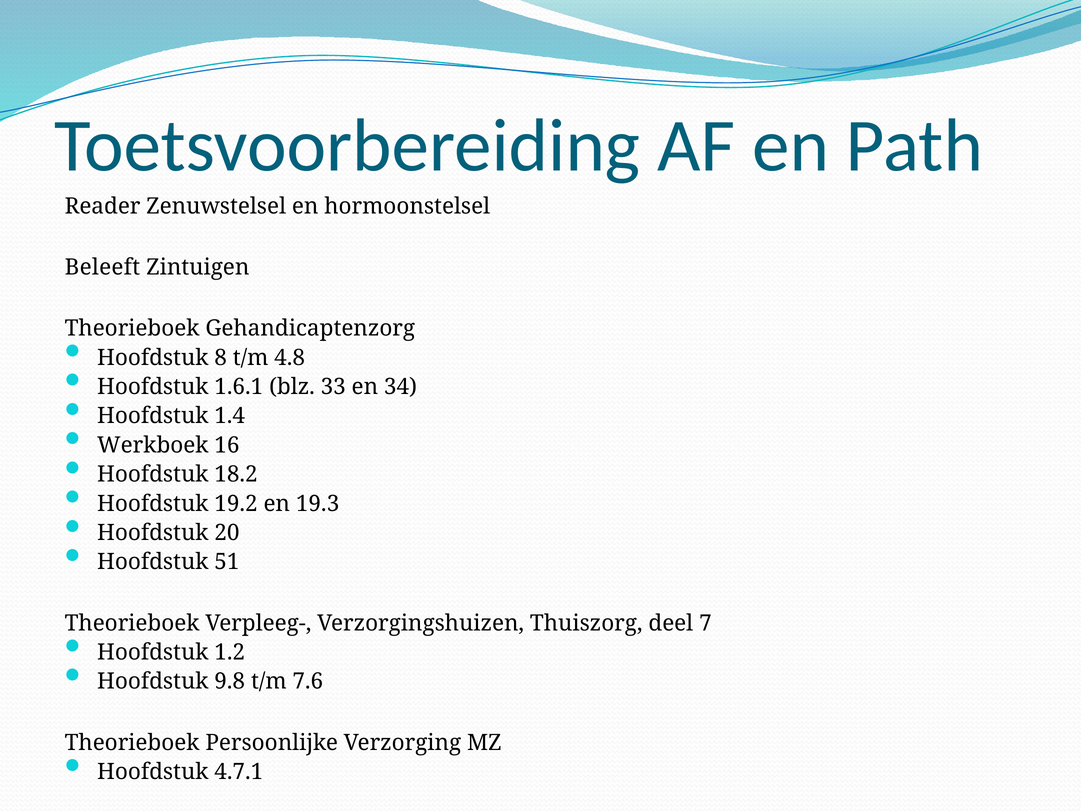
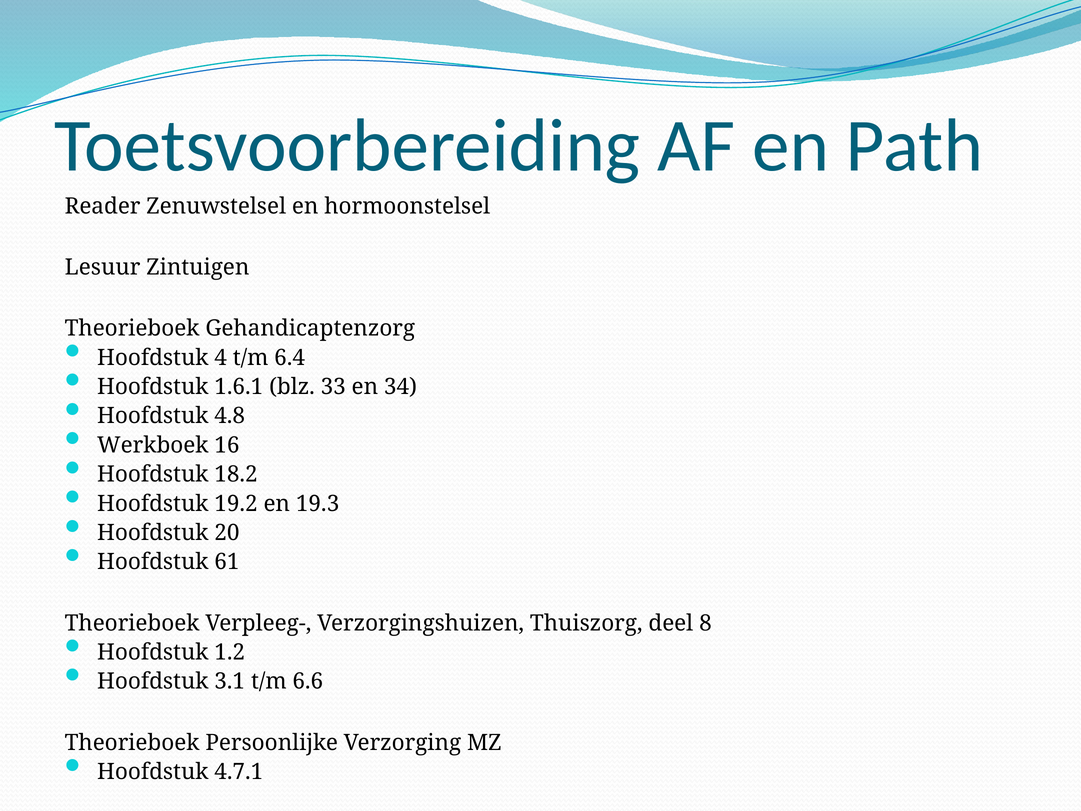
Beleeft: Beleeft -> Lesuur (103, 267)
8: 8 -> 4 (221, 357)
4.8: 4.8 -> 6.4 (290, 357)
1.4: 1.4 -> 4.8 (230, 416)
51: 51 -> 61 (227, 562)
7: 7 -> 8 (705, 623)
9.8: 9.8 -> 3.1 (230, 681)
7.6: 7.6 -> 6.6 (308, 681)
